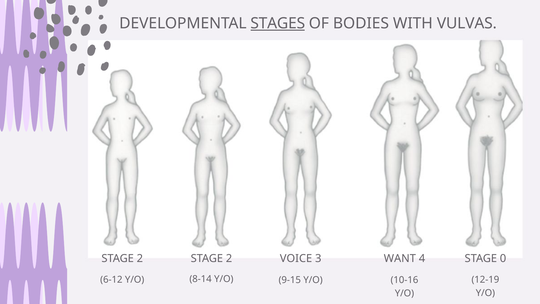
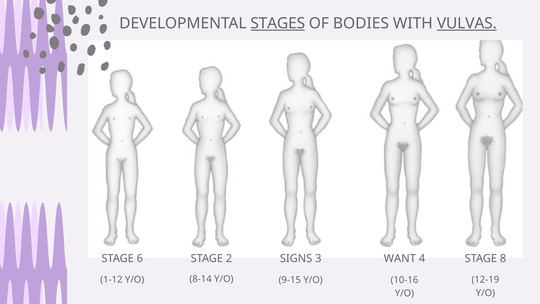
VULVAS underline: none -> present (467, 23)
2: 2 -> 6 (140, 258)
VOICE: VOICE -> SIGNS (296, 258)
0: 0 -> 8 (503, 258)
6-12: 6-12 -> 1-12 (111, 279)
